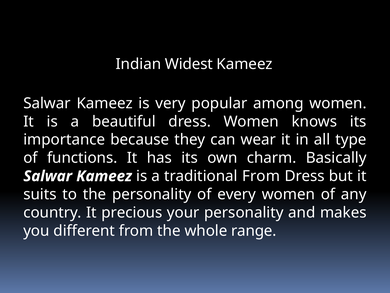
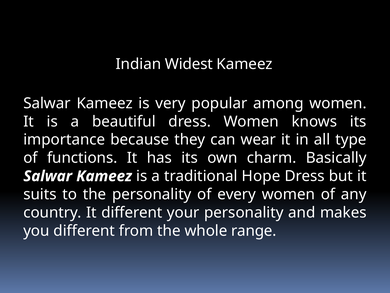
traditional From: From -> Hope (261, 176)
It precious: precious -> different (132, 212)
